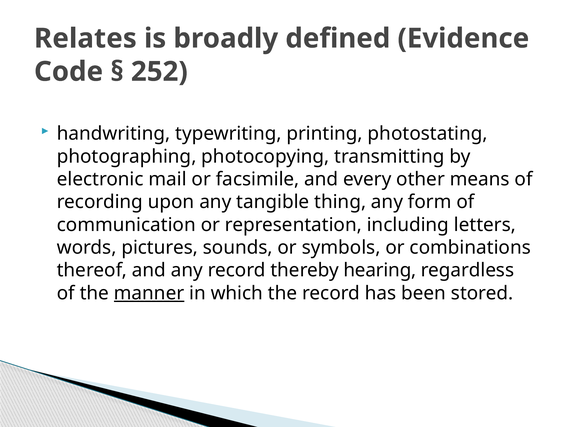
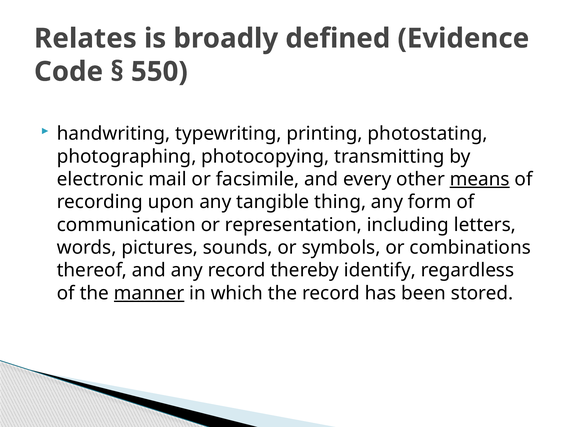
252: 252 -> 550 (159, 72)
means underline: none -> present (480, 179)
hearing: hearing -> identify (380, 270)
